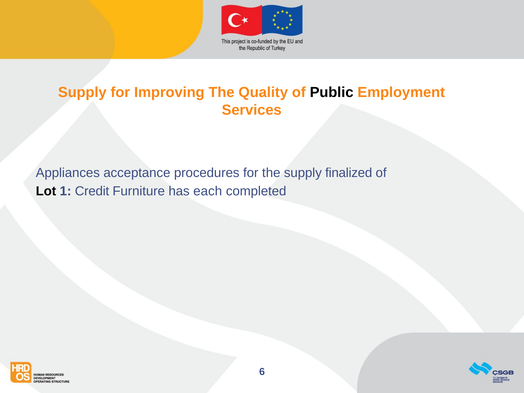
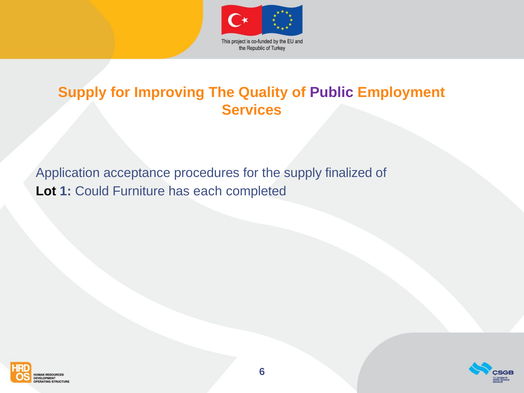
Public colour: black -> purple (332, 92)
Appliances: Appliances -> Application (68, 173)
Credit: Credit -> Could (92, 191)
